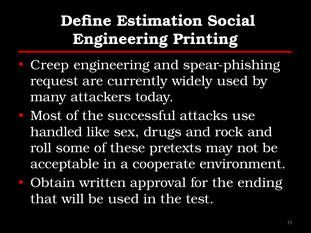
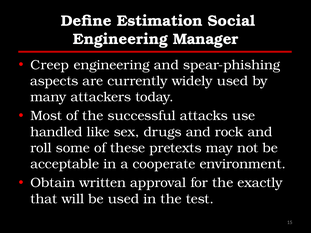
Printing: Printing -> Manager (206, 39)
request: request -> aspects (54, 81)
ending: ending -> exactly (260, 183)
